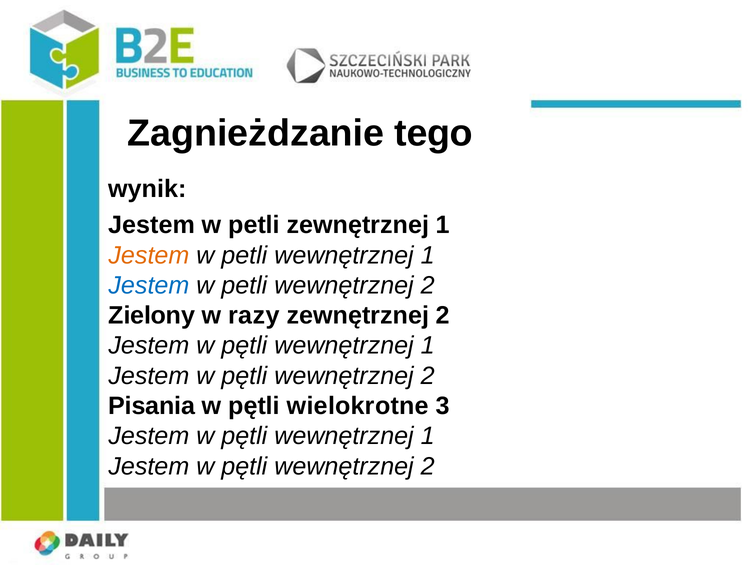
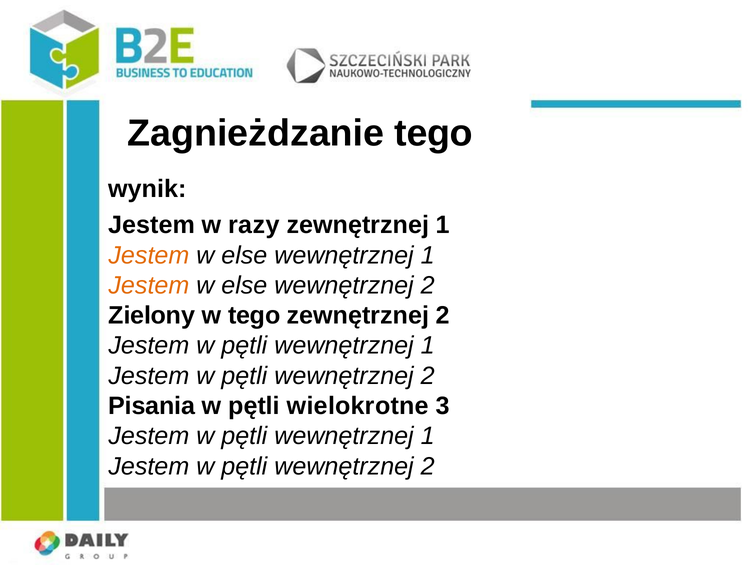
petli: petli -> razy (254, 225)
petli: petli -> else (244, 255)
Jestem colour: blue -> orange (149, 285)
petli: petli -> else (244, 285)
w razy: razy -> tego (254, 315)
